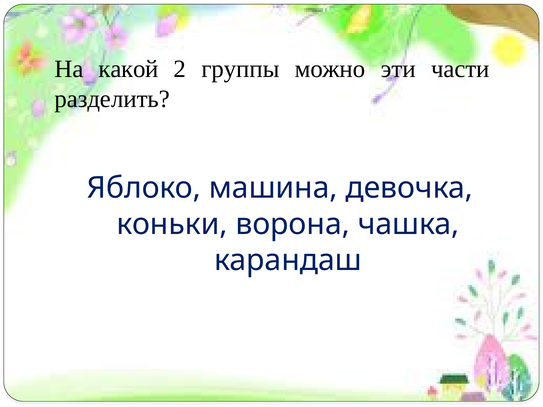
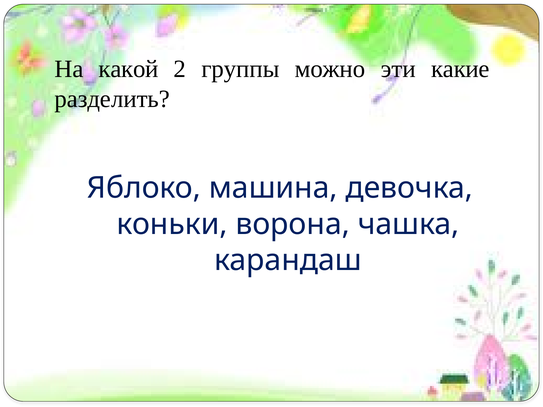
части: части -> какие (460, 69)
